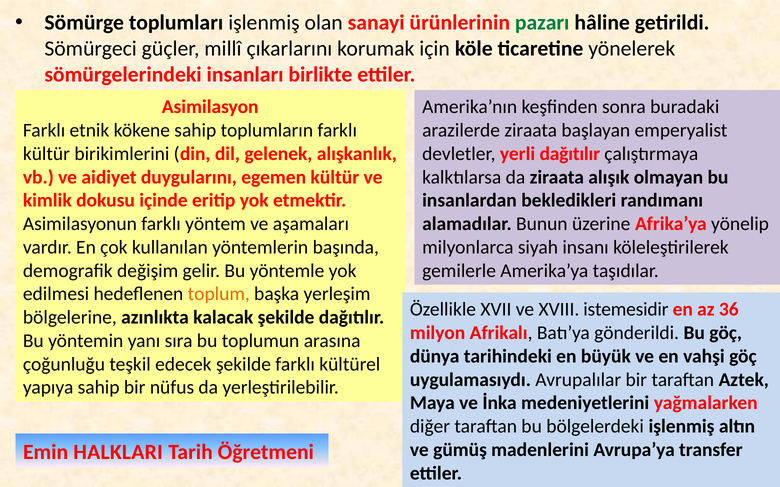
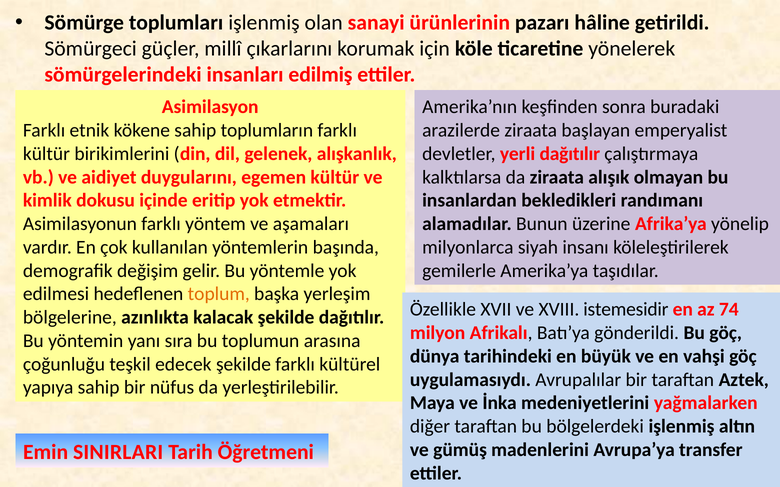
pazarı colour: green -> black (542, 23)
birlikte: birlikte -> edilmiş (320, 75)
36: 36 -> 74 (729, 310)
HALKLARI: HALKLARI -> SINIRLARI (118, 453)
